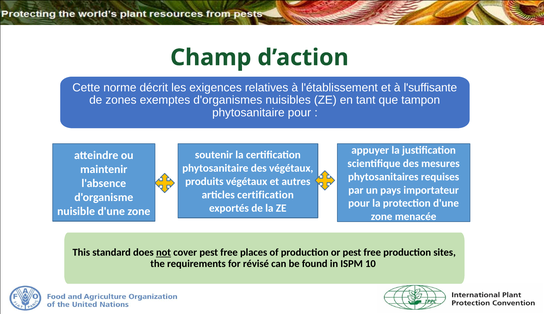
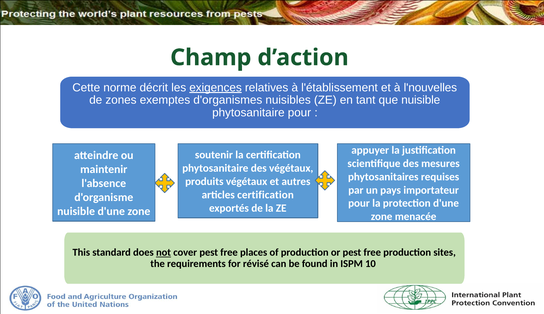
exigences underline: none -> present (216, 87)
l'suffisante: l'suffisante -> l'nouvelles (430, 87)
que tampon: tampon -> nuisible (421, 100)
